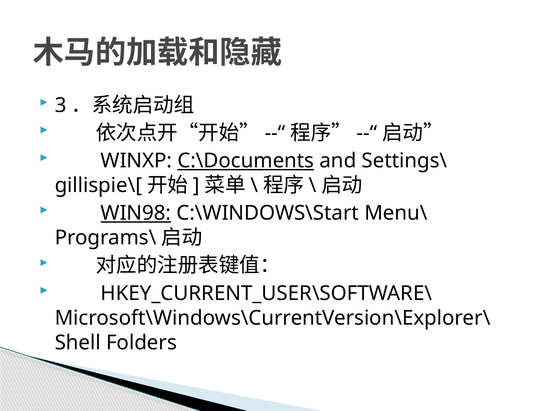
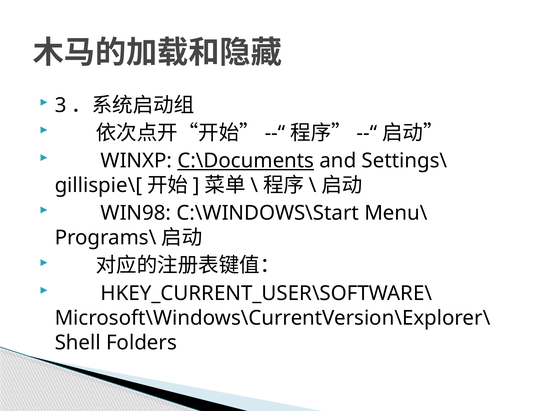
WIN98 underline: present -> none (136, 213)
